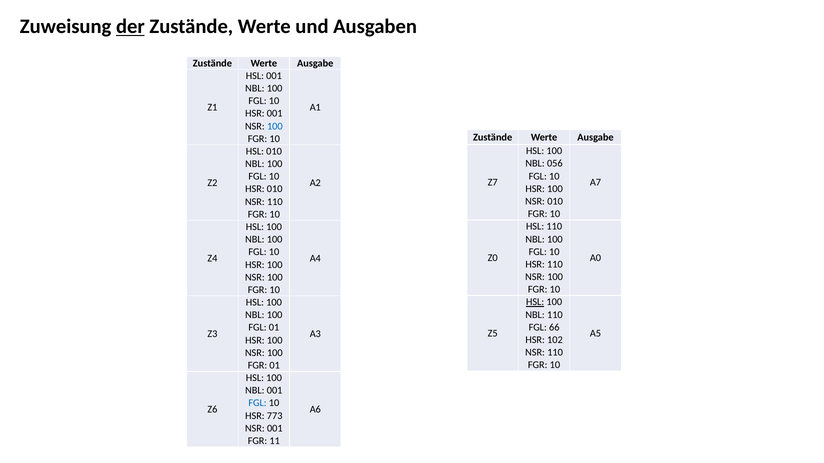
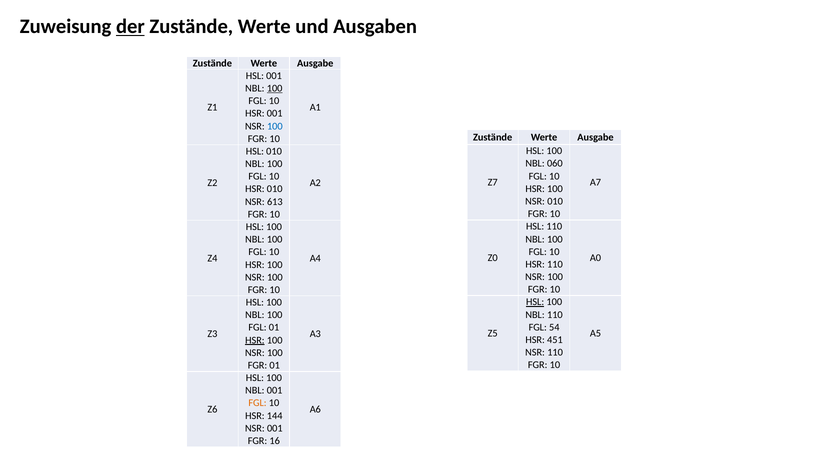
100 underline: none -> present (275, 89)
056: 056 -> 060 (555, 164)
110: 110 -> 613 (275, 202)
66: 66 -> 54 (554, 328)
102: 102 -> 451 (555, 340)
HSR underline: none -> present (255, 340)
FGL colour: blue -> orange (258, 404)
773: 773 -> 144 (275, 416)
11: 11 -> 16 (275, 441)
